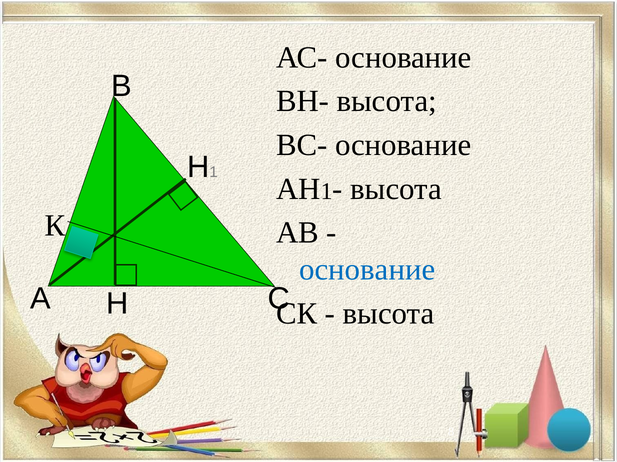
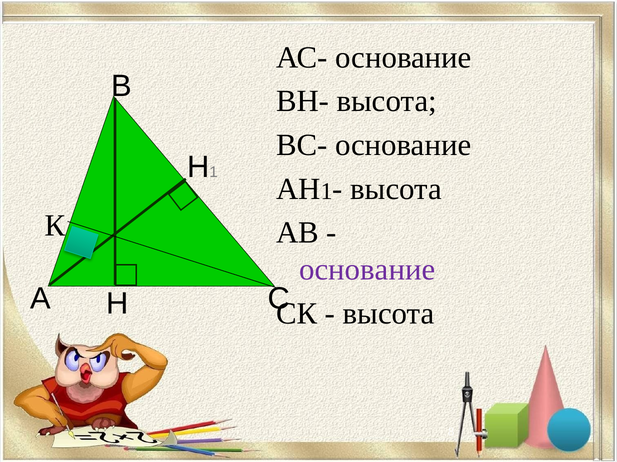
основание colour: blue -> purple (367, 270)
